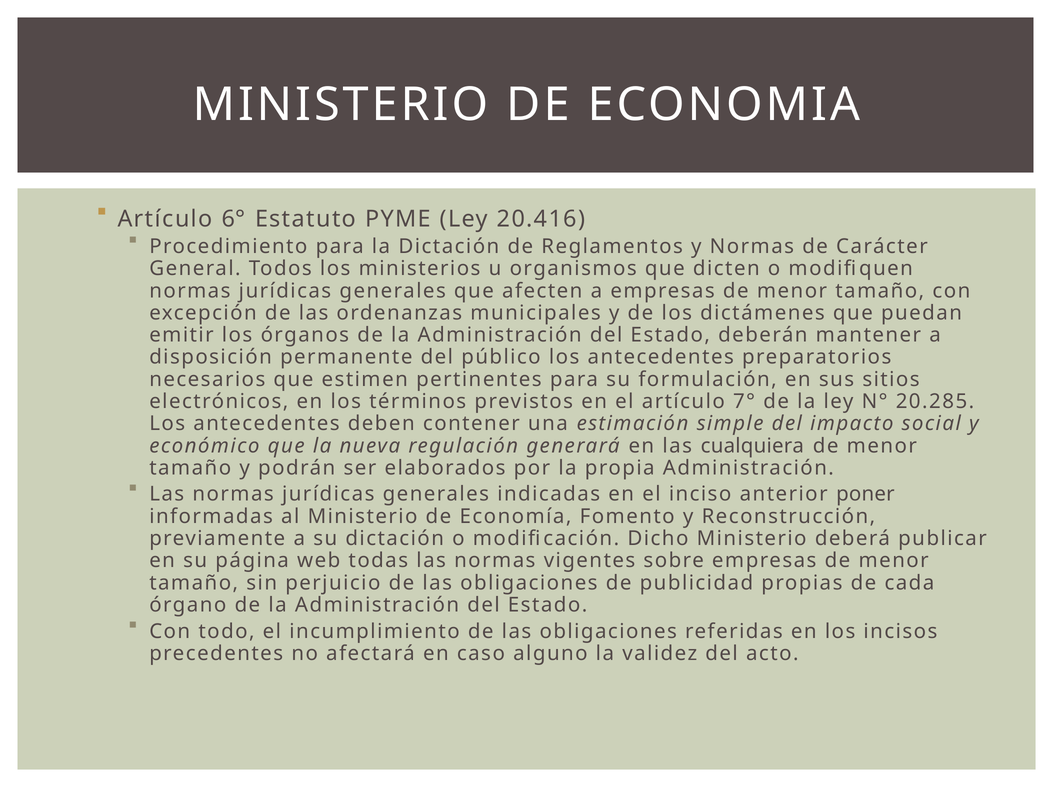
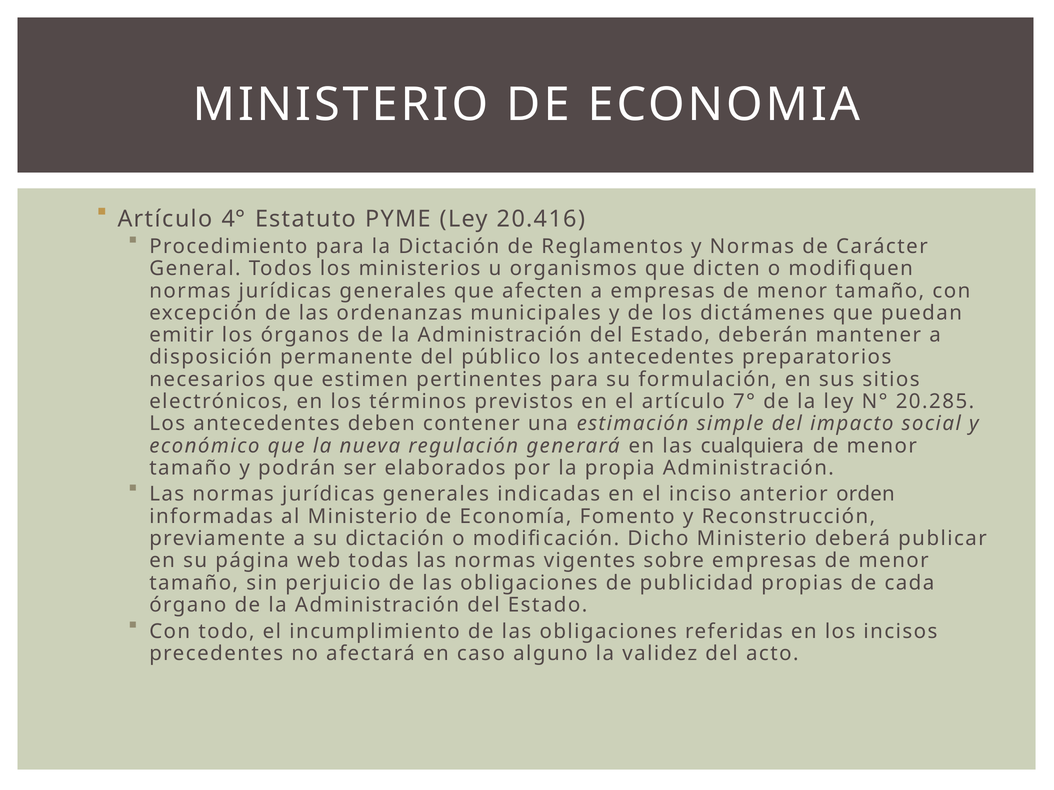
6°: 6° -> 4° (234, 219)
poner: poner -> orden (865, 495)
